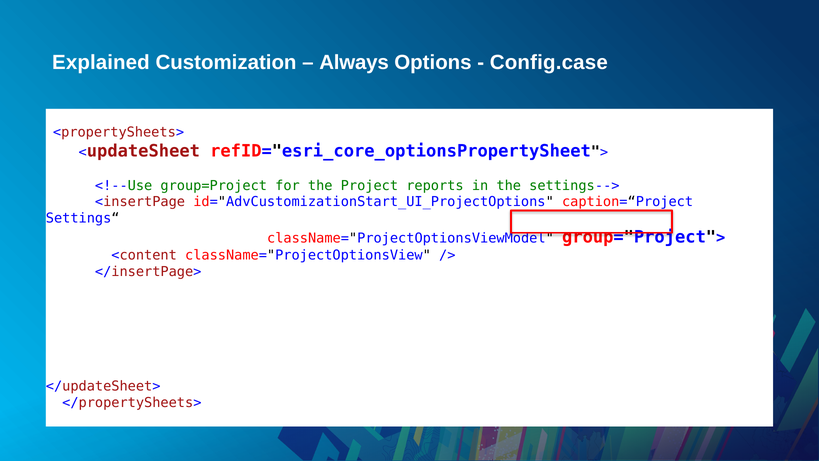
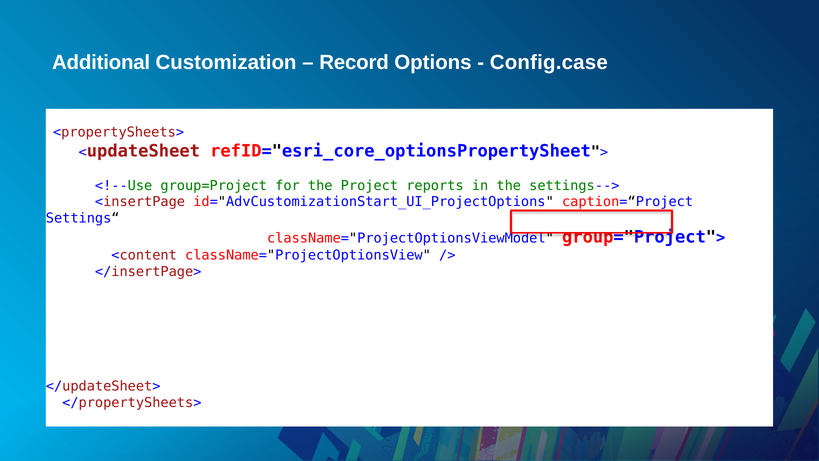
Explained: Explained -> Additional (101, 63)
Always: Always -> Record (354, 63)
